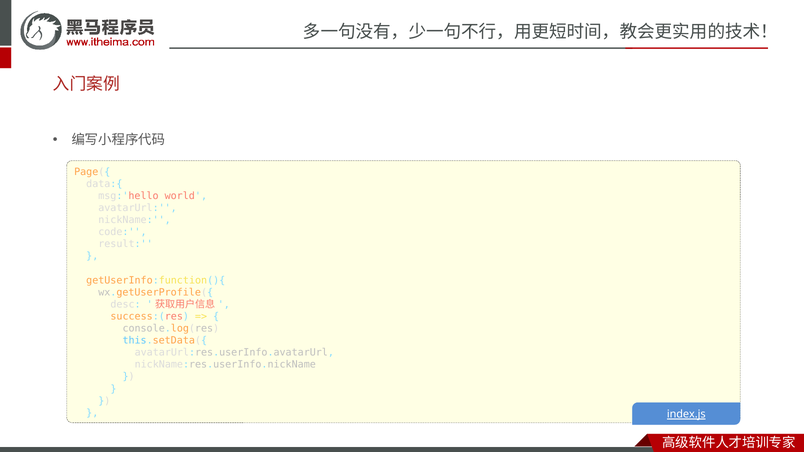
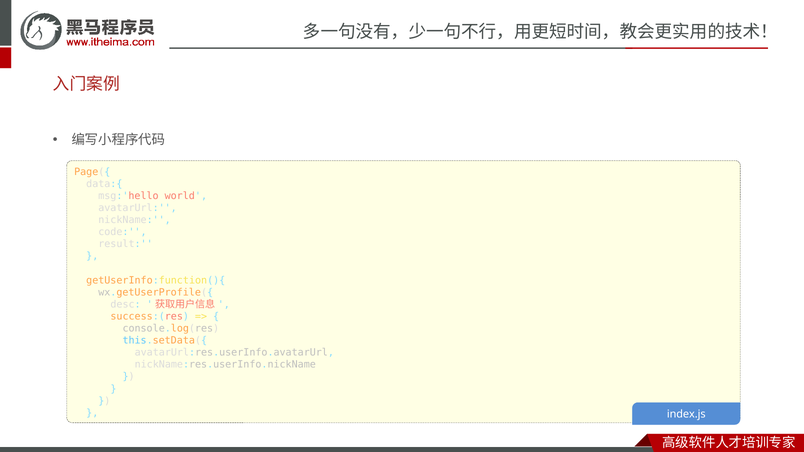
index.js underline: present -> none (686, 415)
